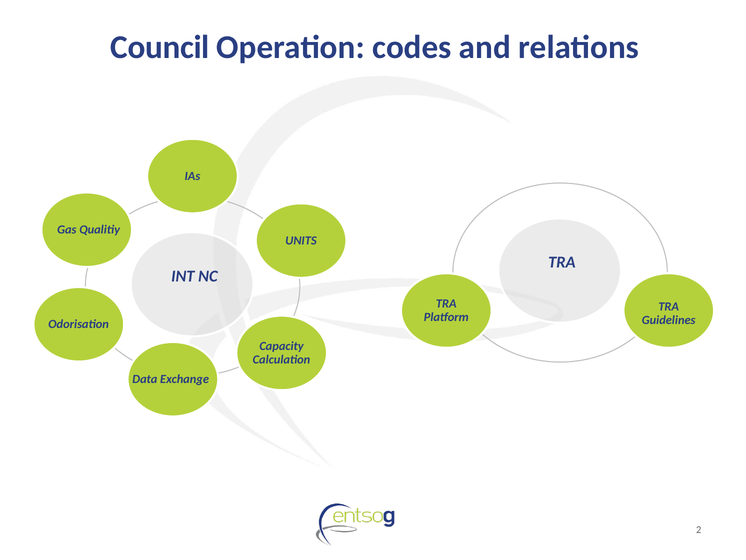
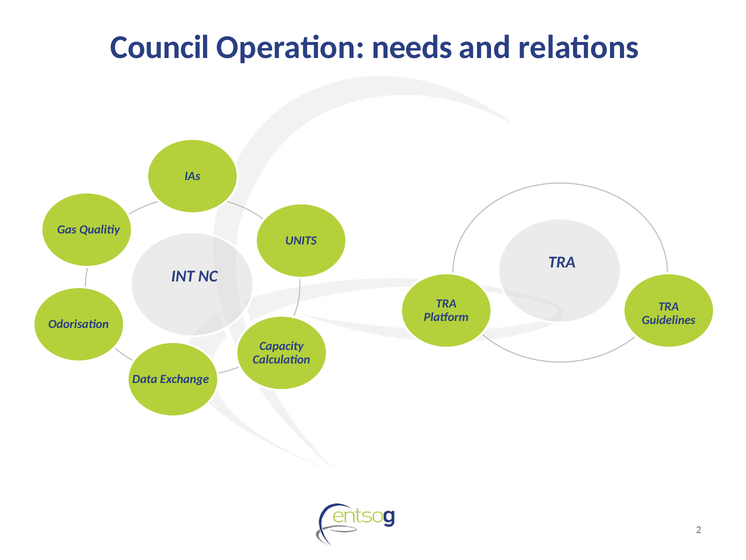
codes: codes -> needs (412, 47)
